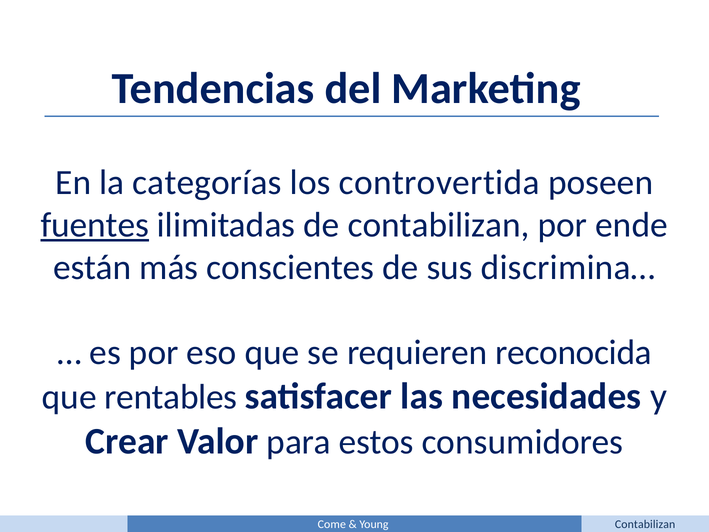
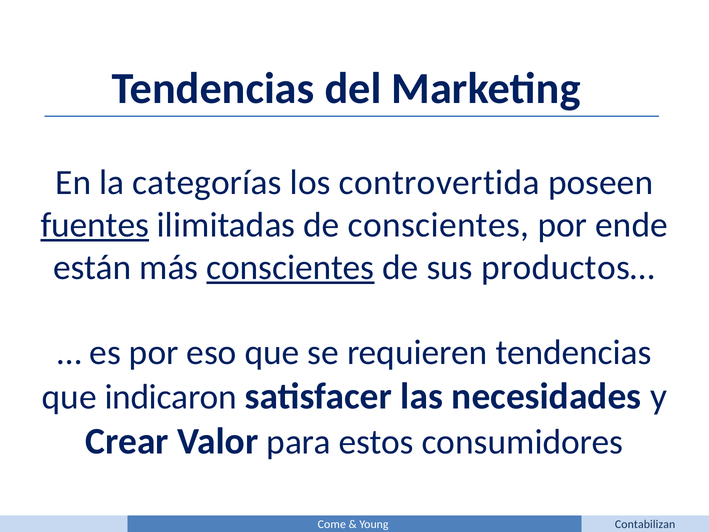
de contabilizan: contabilizan -> conscientes (438, 225)
conscientes underline: none -> present (290, 267)
discrimina…: discrimina… -> productos… (568, 267)
requieren reconocida: reconocida -> tendencias (574, 352)
rentables: rentables -> indicaron (171, 397)
